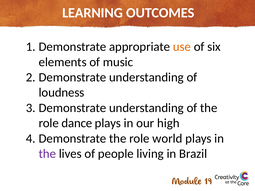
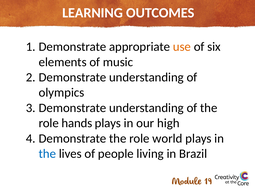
loudness: loudness -> olympics (61, 93)
dance: dance -> hands (77, 123)
the colour: purple -> blue (47, 154)
